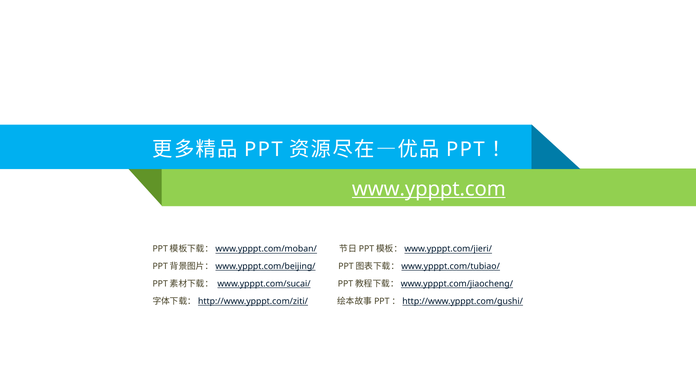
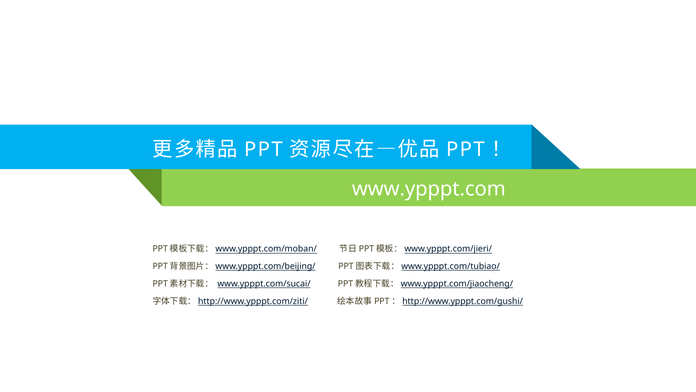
www.ypppt.com underline: present -> none (429, 189)
